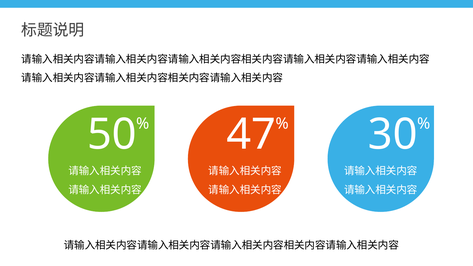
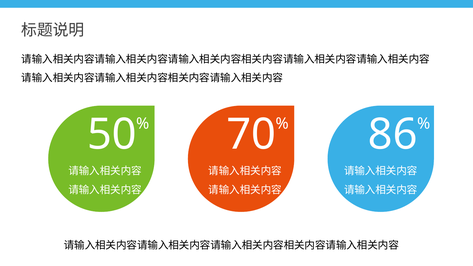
47: 47 -> 70 (251, 135)
30: 30 -> 86 (393, 135)
